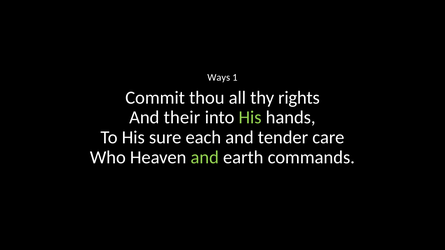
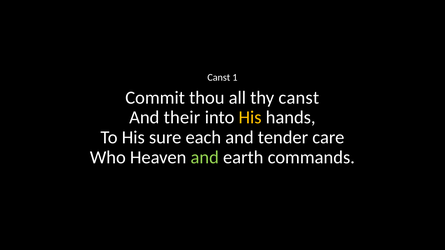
Ways: Ways -> Canst (219, 78)
thy rights: rights -> canst (299, 98)
His colour: light green -> yellow (250, 118)
